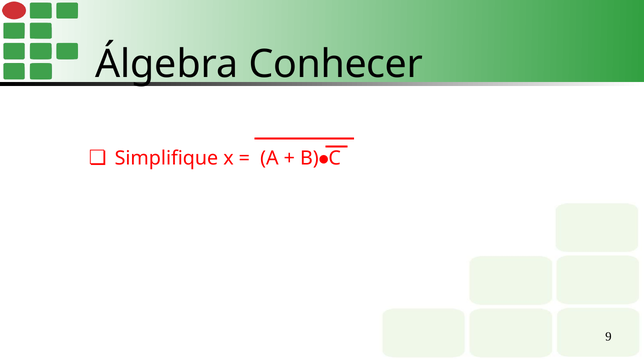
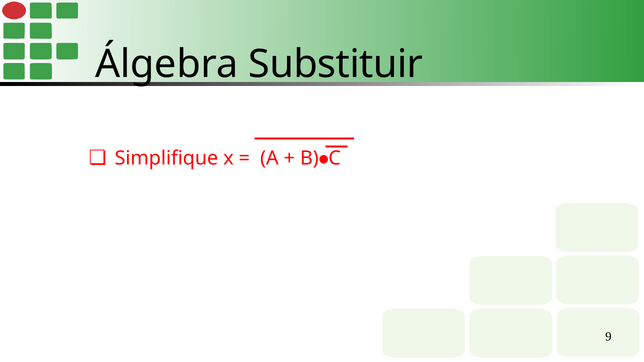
Conhecer: Conhecer -> Substituir (336, 64)
